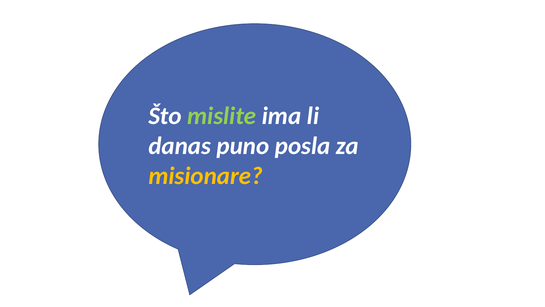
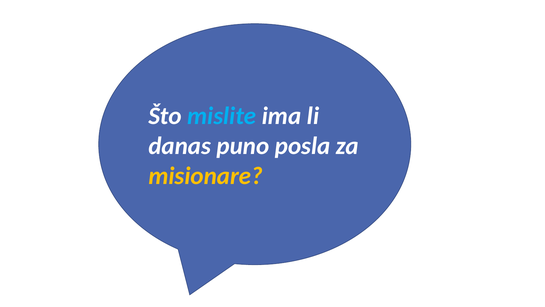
mislite colour: light green -> light blue (222, 116)
